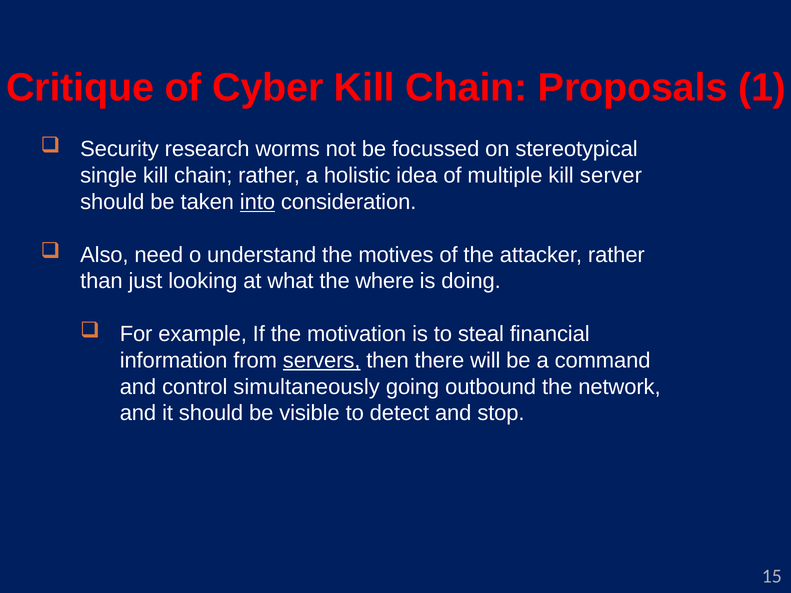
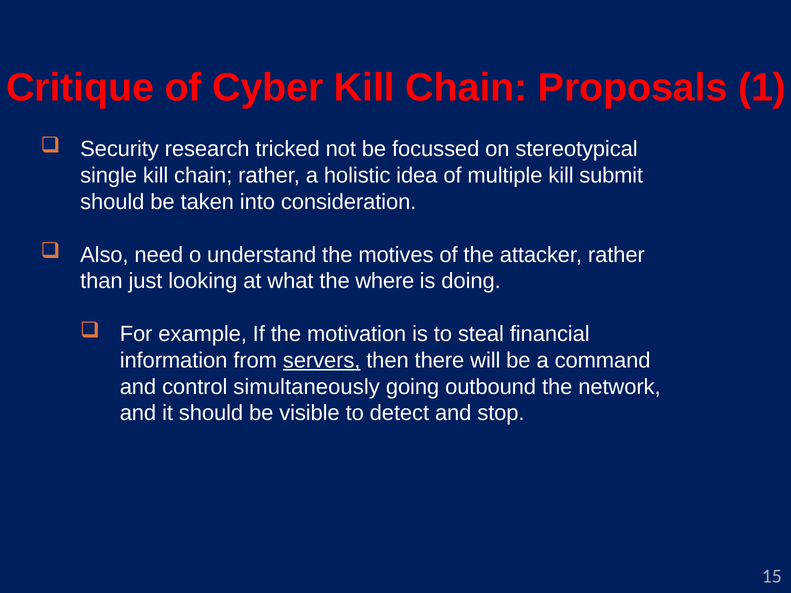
worms: worms -> tricked (288, 149)
server: server -> submit (611, 176)
into underline: present -> none (257, 202)
